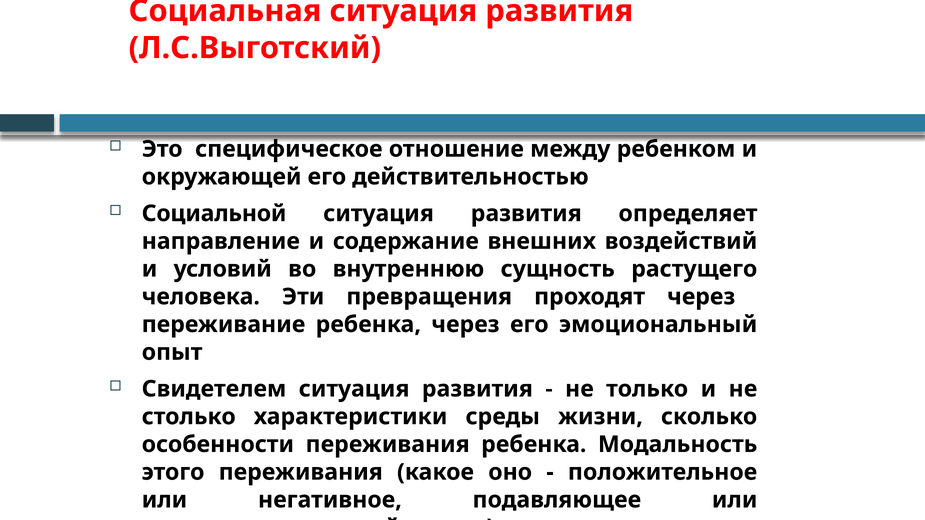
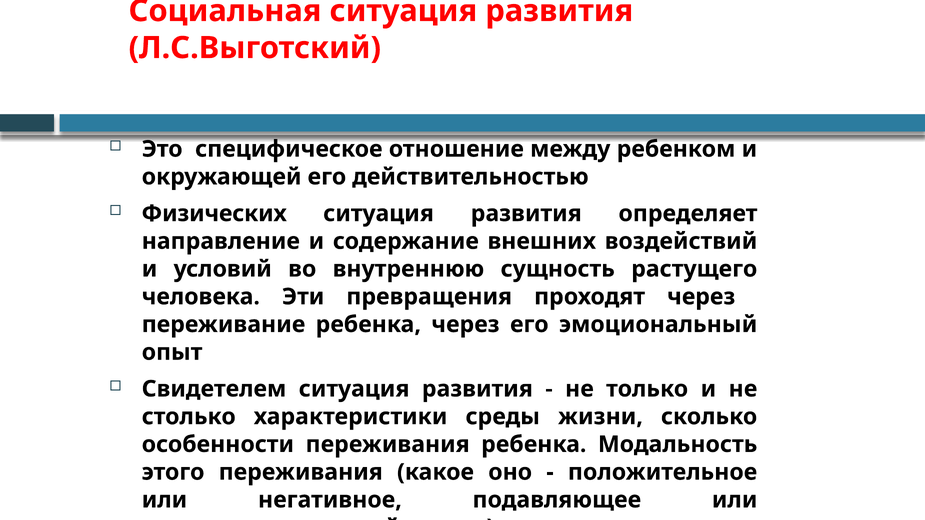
Социальной: Социальной -> Физических (214, 214)
